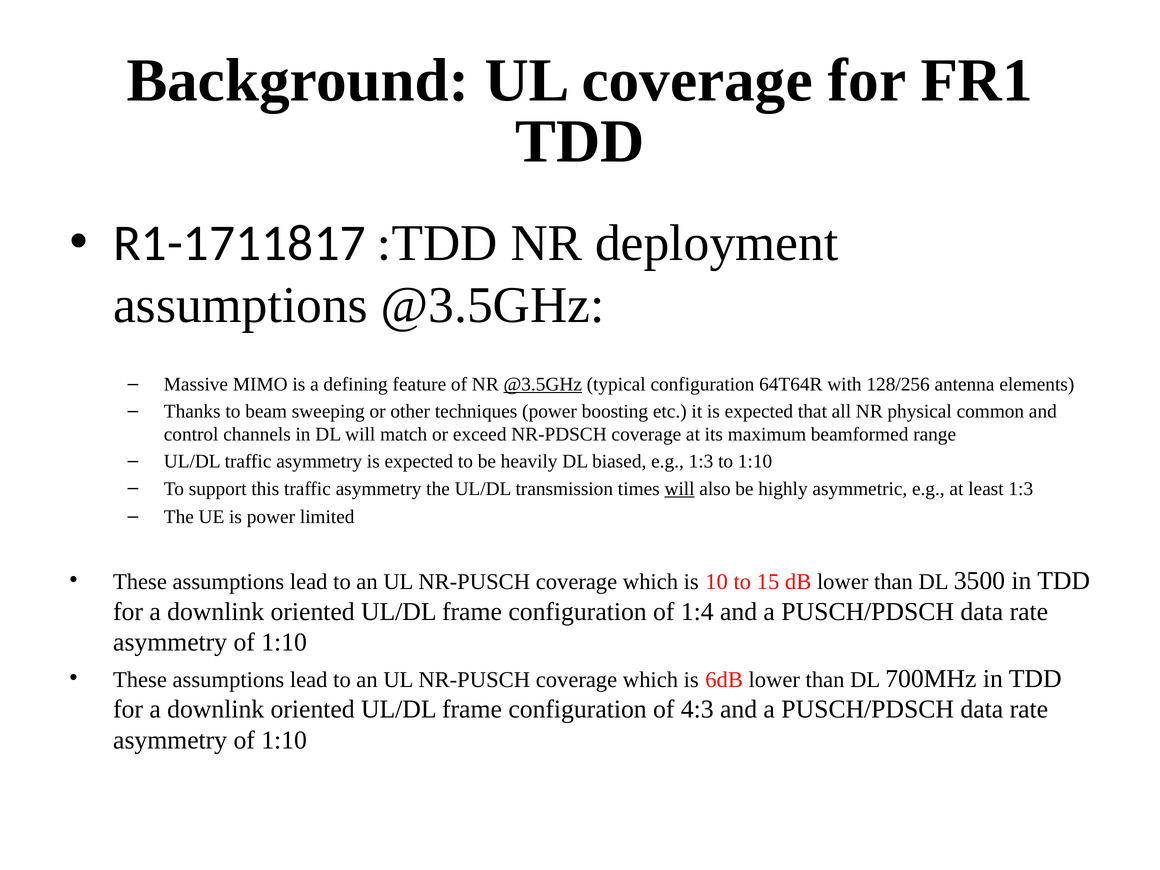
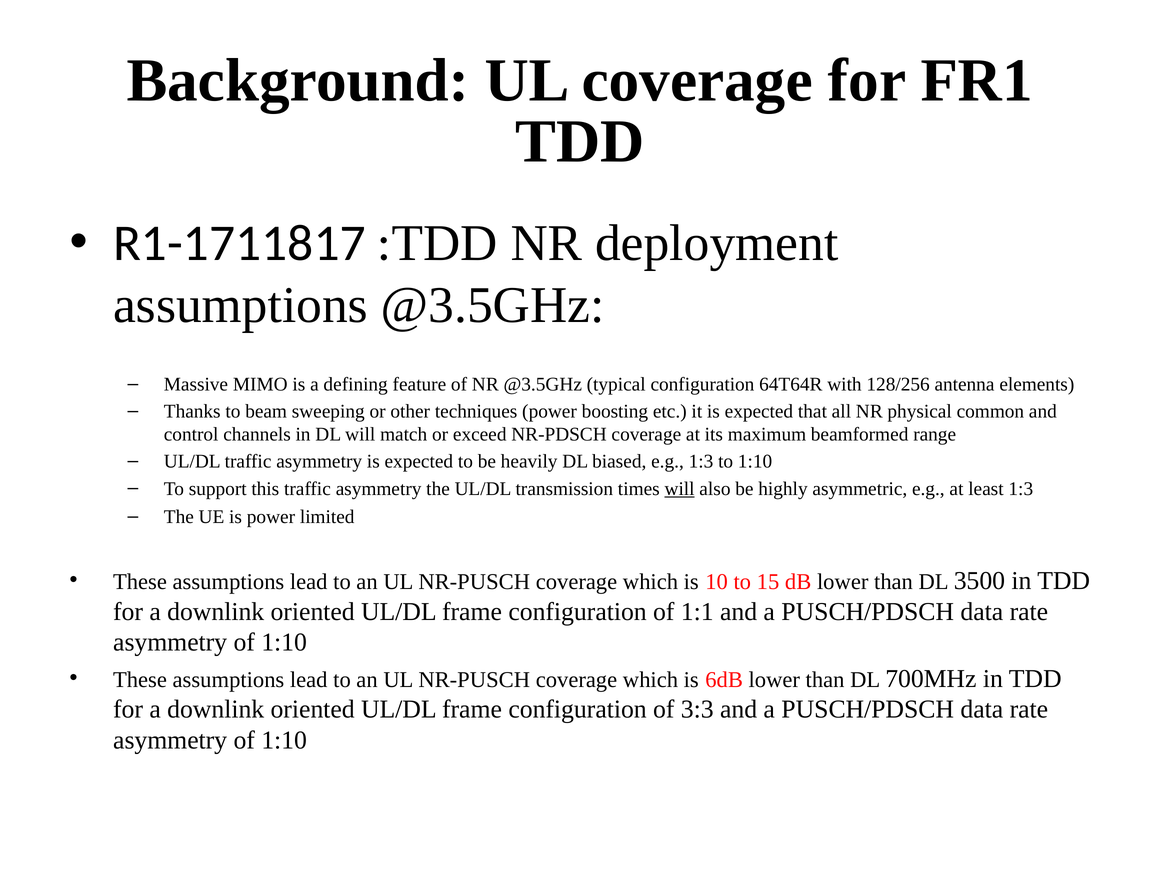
@3.5GHz underline: present -> none (543, 384)
1:4: 1:4 -> 1:1 (697, 612)
4:3: 4:3 -> 3:3 (697, 709)
